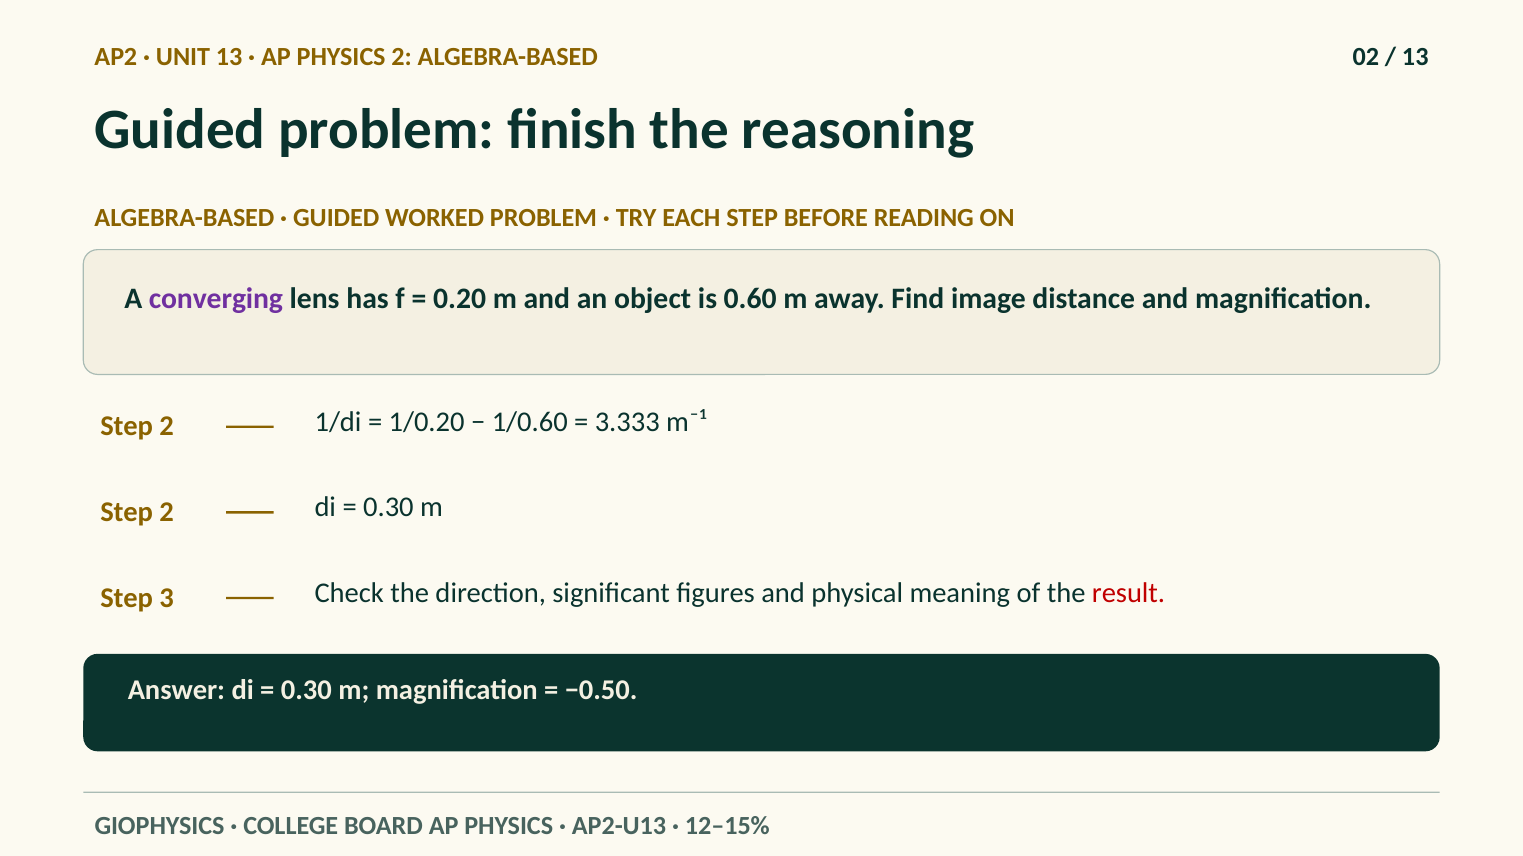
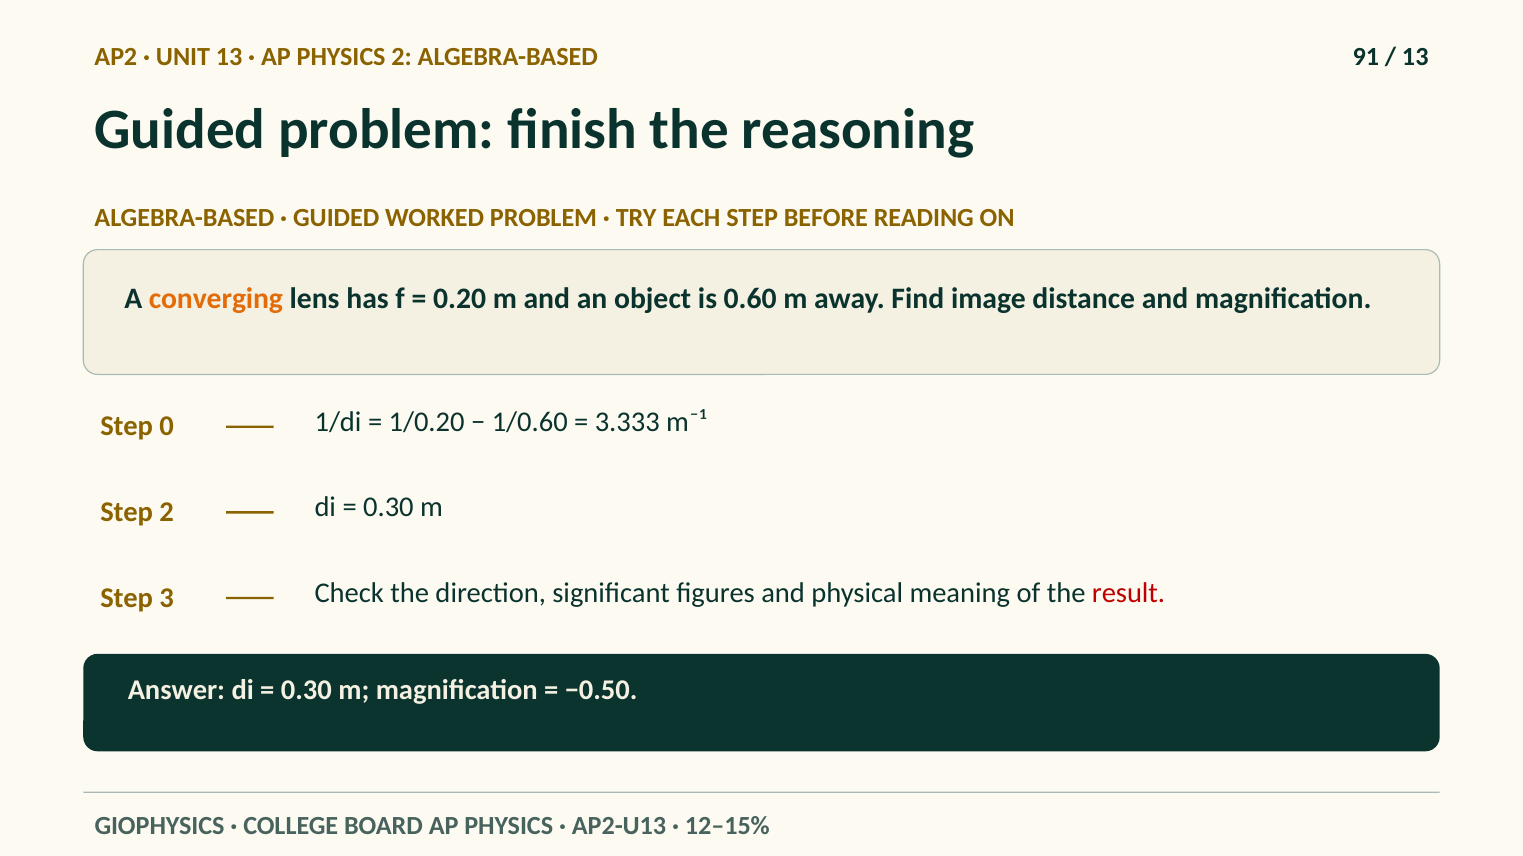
02: 02 -> 91 (1366, 56)
converging colour: purple -> orange (216, 299)
2: 2 -> 0 (167, 427)
